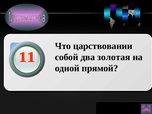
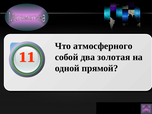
царствовании: царствовании -> атмосферного (103, 46)
